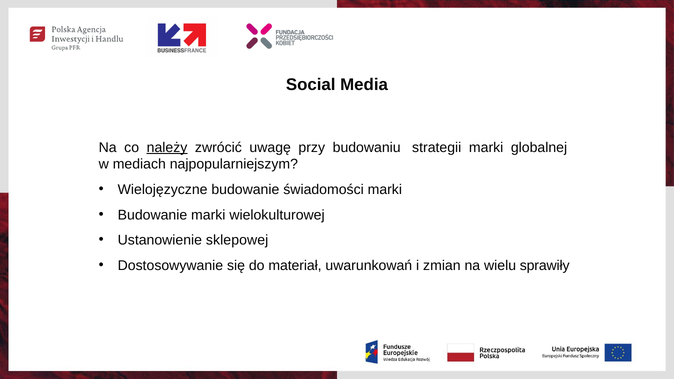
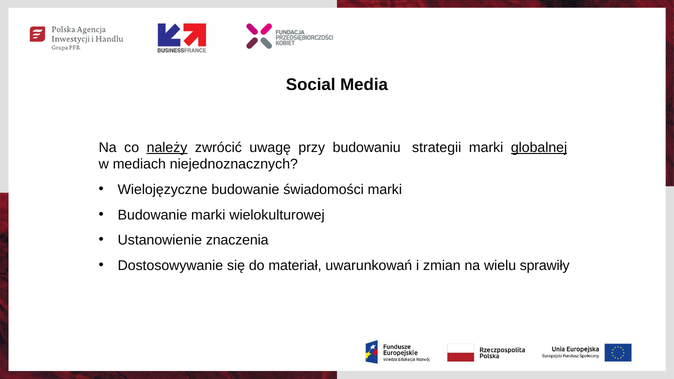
globalnej underline: none -> present (539, 148)
najpopularniejszym: najpopularniejszym -> niejednoznacznych (234, 164)
sklepowej: sklepowej -> znaczenia (237, 240)
